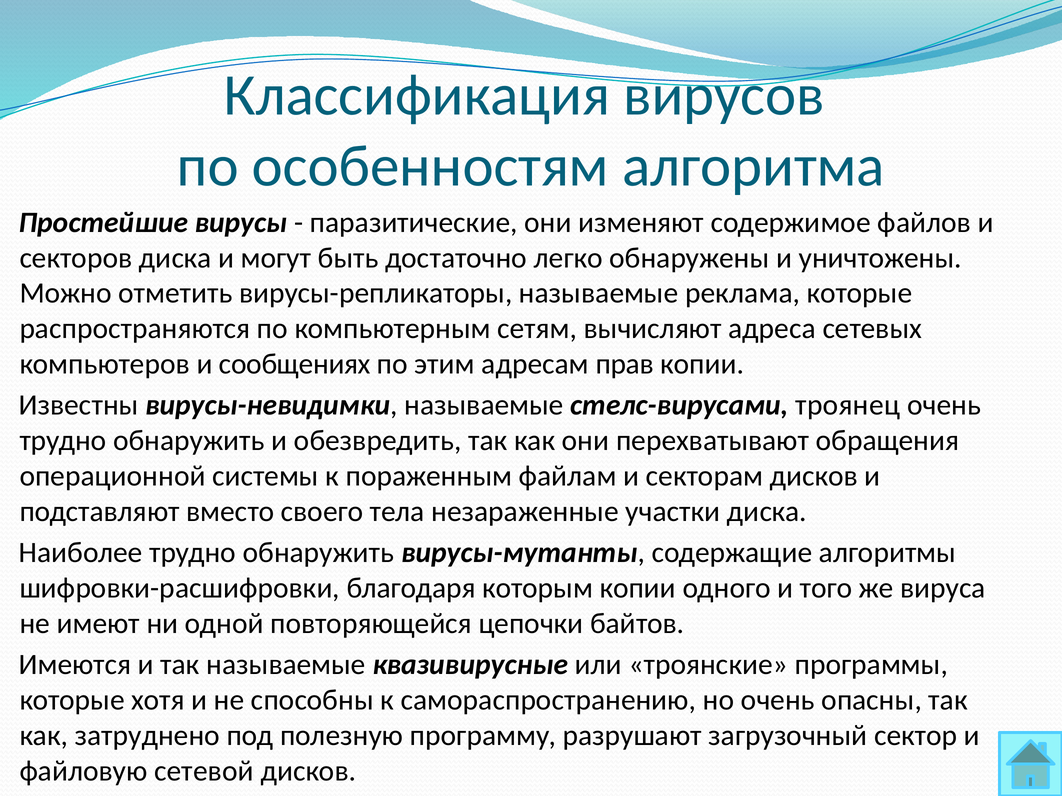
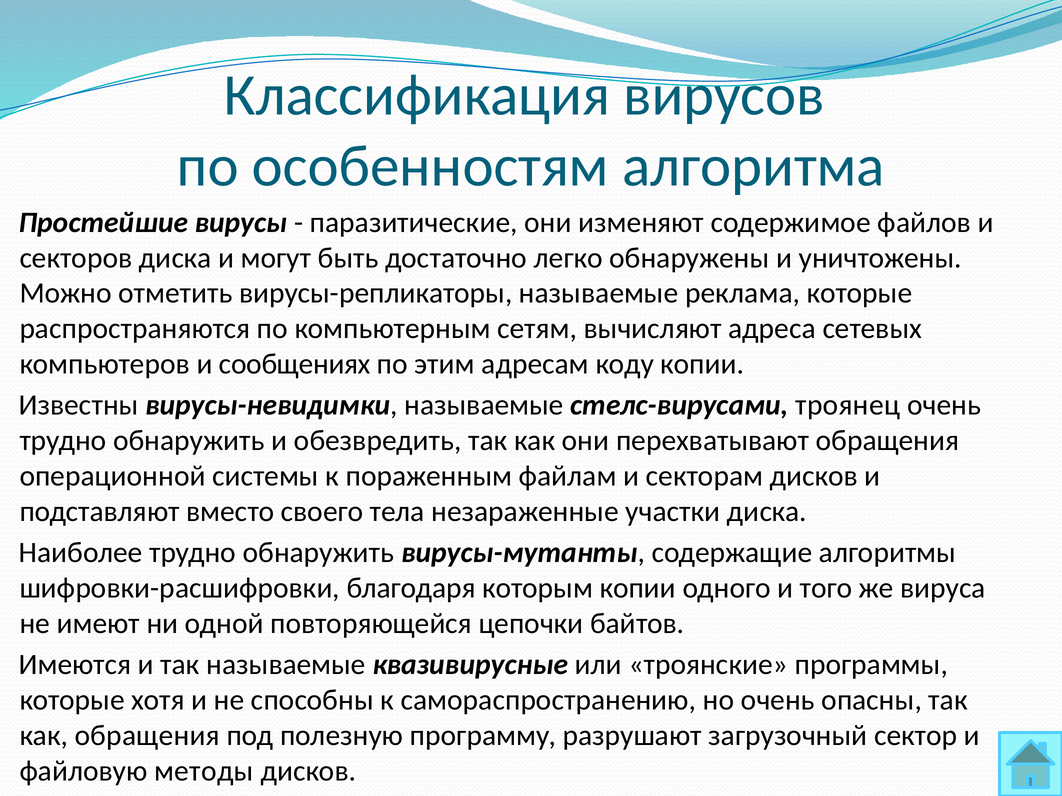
прав: прав -> коду (625, 364)
как затруднено: затруднено -> обращения (147, 736)
сетевой: сетевой -> методы (204, 771)
